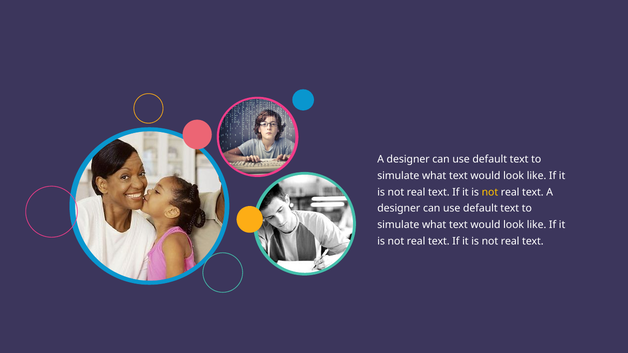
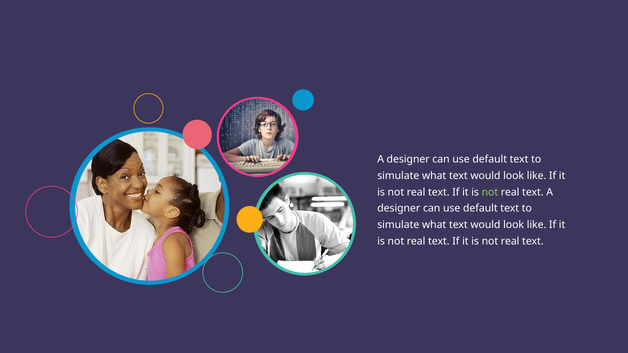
not colour: yellow -> light green (490, 192)
